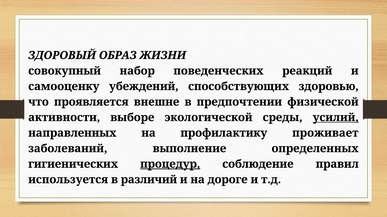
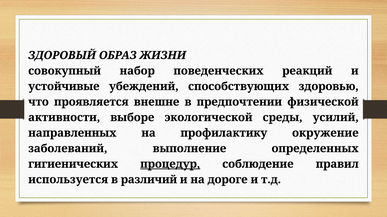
самооценку: самооценку -> устойчивые (64, 87)
усилий underline: present -> none (336, 118)
проживает: проживает -> окружение (325, 133)
